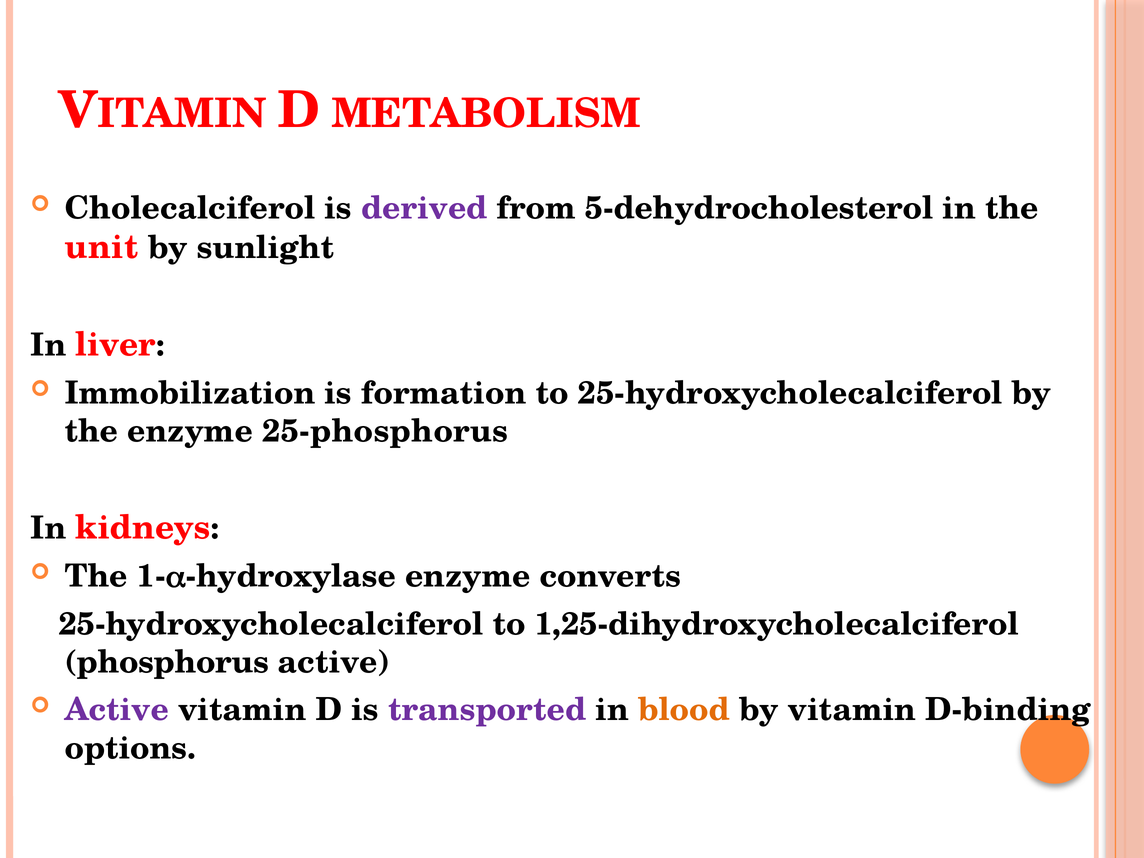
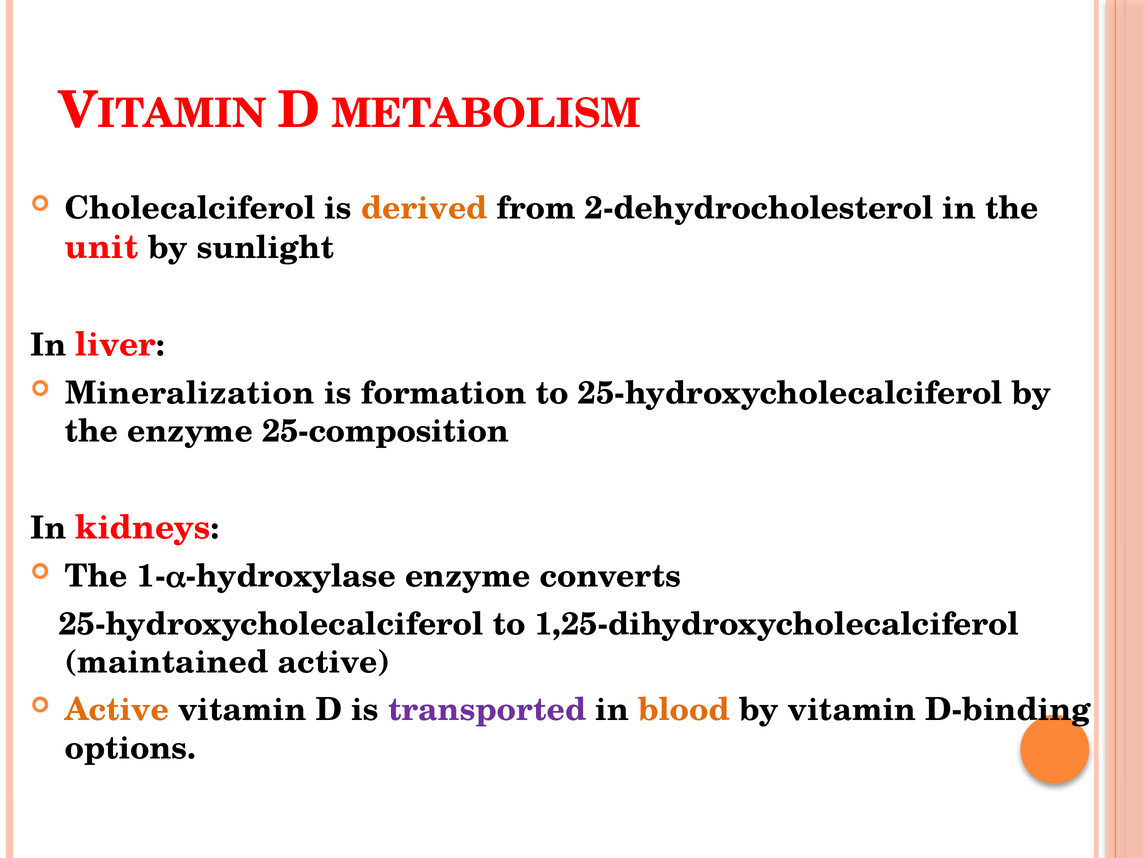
derived colour: purple -> orange (424, 208)
5-dehydrocholesterol: 5-dehydrocholesterol -> 2-dehydrocholesterol (759, 208)
Immobilization: Immobilization -> Mineralization (190, 393)
25-phosphorus: 25-phosphorus -> 25-composition (385, 431)
phosphorus: phosphorus -> maintained (167, 662)
Active colour: purple -> orange (117, 710)
